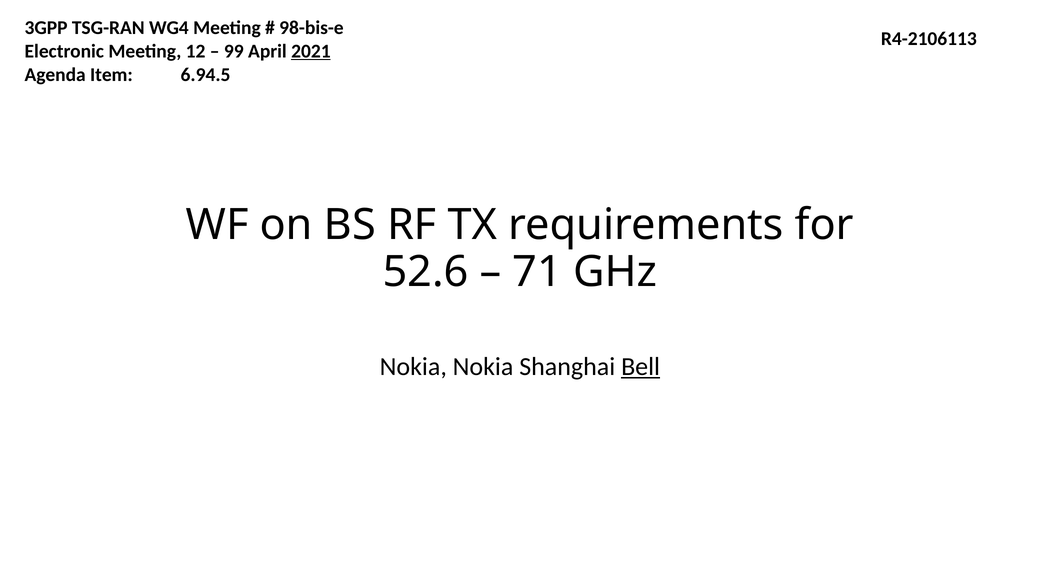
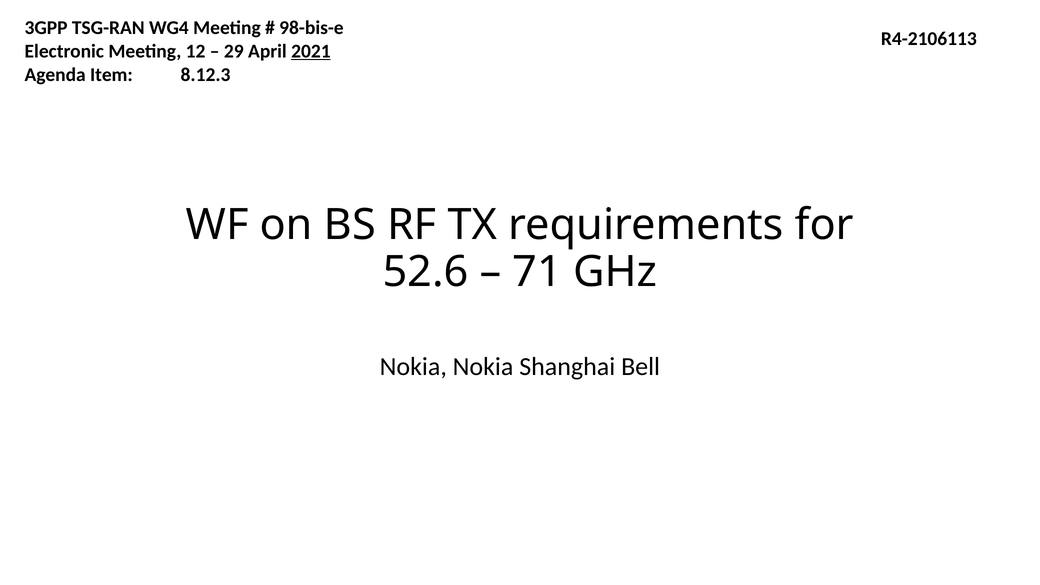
99: 99 -> 29 (234, 51)
6.94.5: 6.94.5 -> 8.12.3 (206, 75)
Bell underline: present -> none (641, 366)
